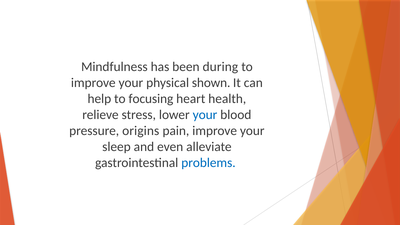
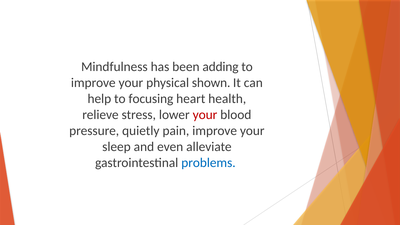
during: during -> adding (221, 67)
your colour: blue -> red (205, 115)
origins: origins -> quietly (141, 131)
